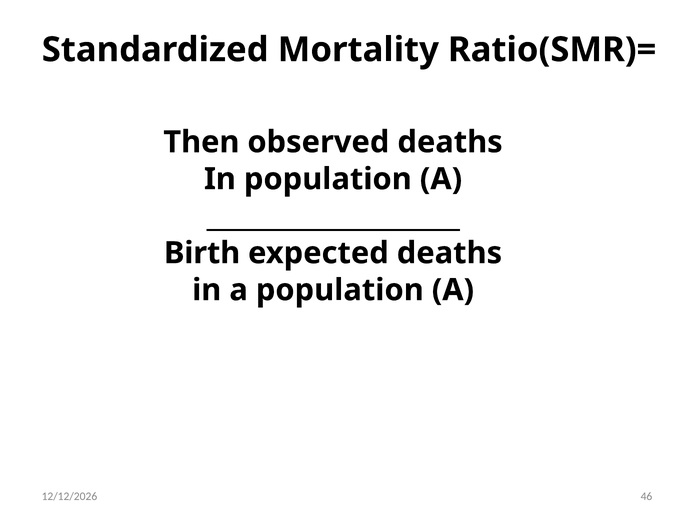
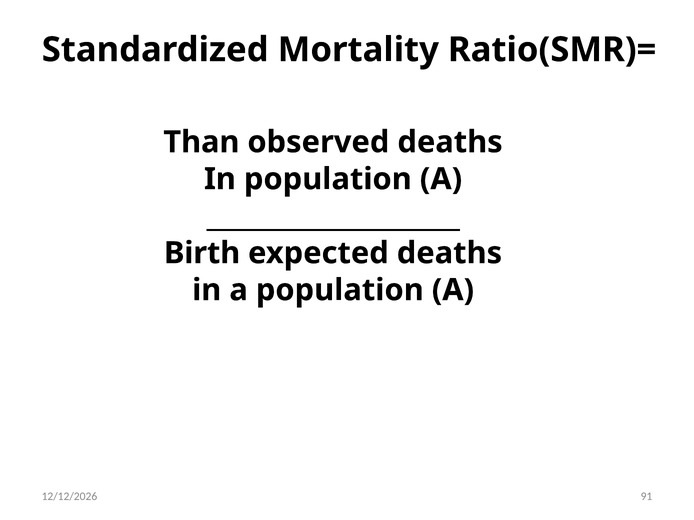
Then: Then -> Than (201, 142)
46: 46 -> 91 (646, 497)
